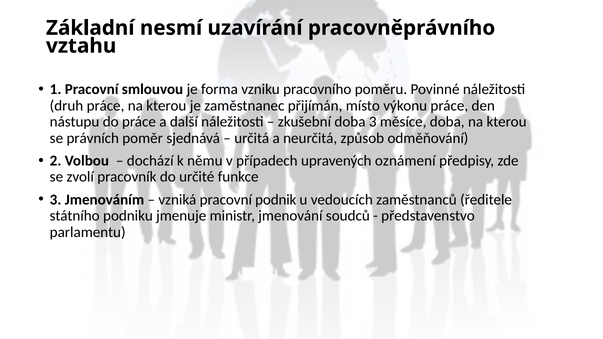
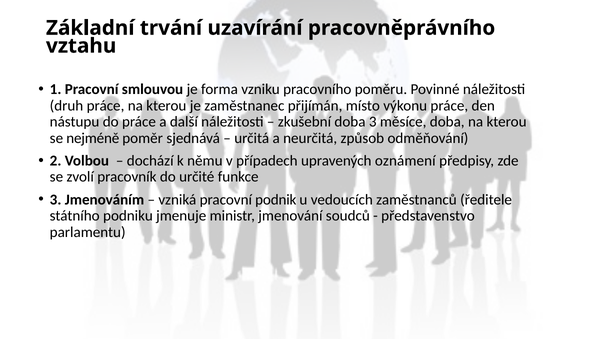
nesmí: nesmí -> trvání (171, 28)
právních: právních -> nejméně (93, 138)
